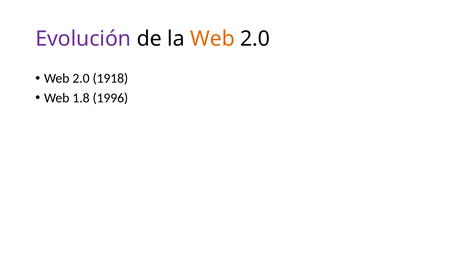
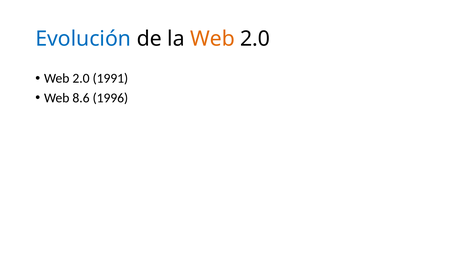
Evolución colour: purple -> blue (83, 39)
1918: 1918 -> 1991 (110, 78)
1.8: 1.8 -> 8.6 (81, 98)
